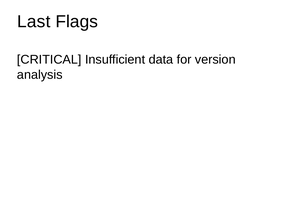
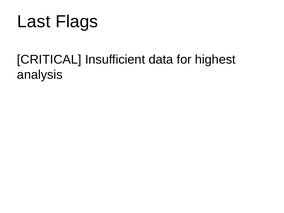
version: version -> highest (215, 60)
